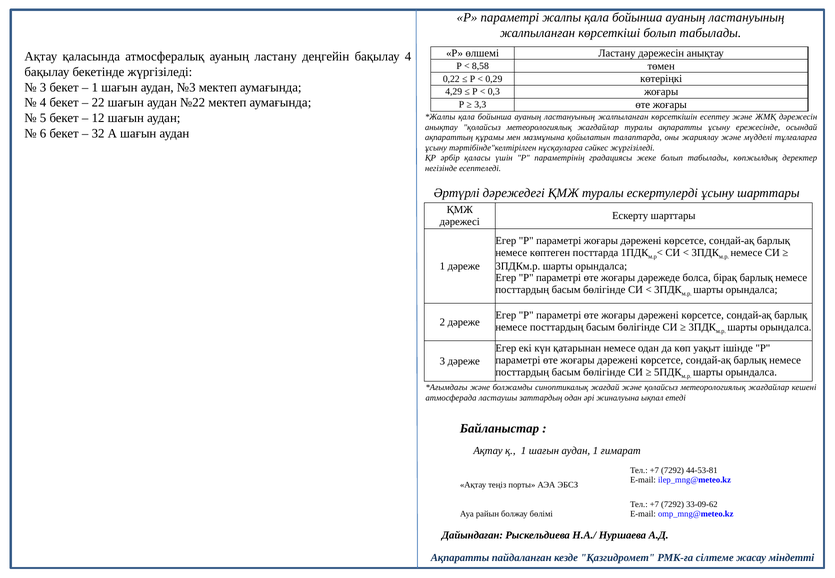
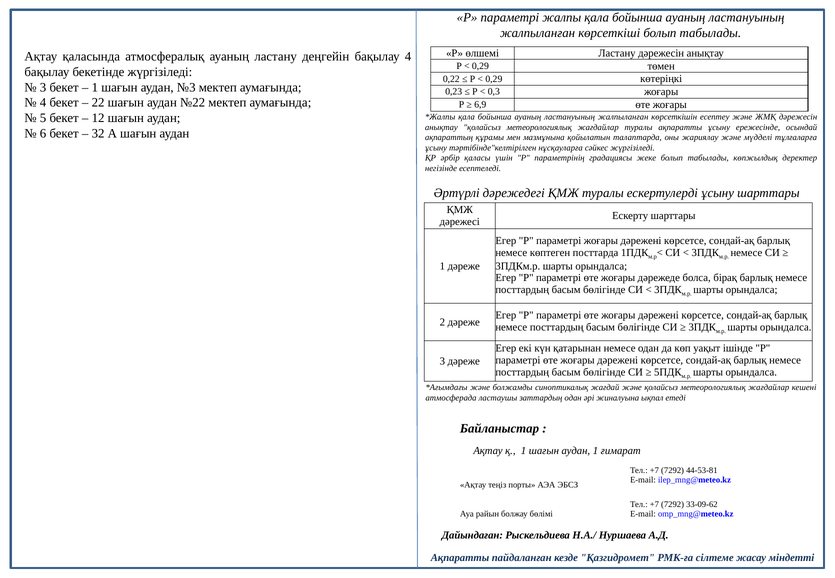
8,58: 8,58 -> 0,29 (480, 66)
4,29: 4,29 -> 0,23 (454, 92)
3,3: 3,3 -> 6,9 (480, 105)
